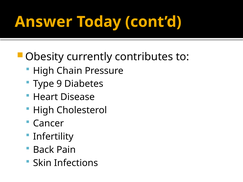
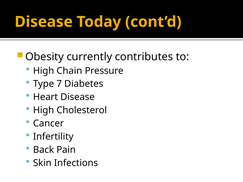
Answer: Answer -> Disease (44, 22)
9: 9 -> 7 (59, 84)
